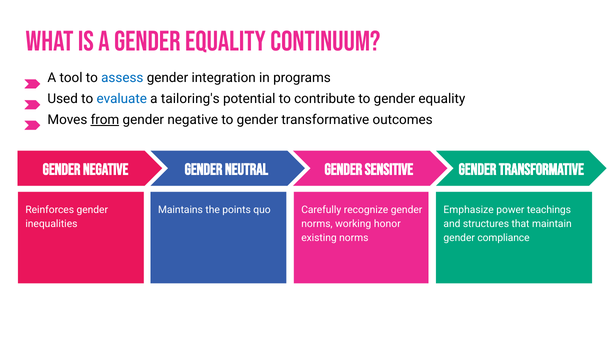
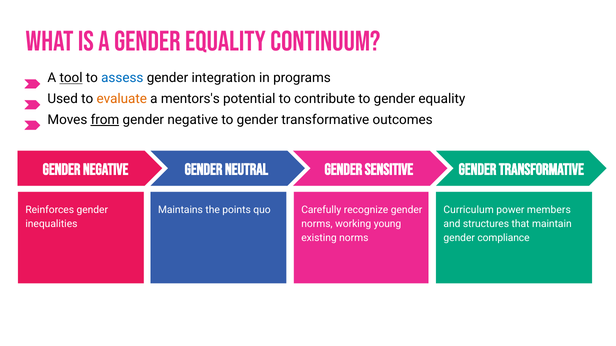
tool underline: none -> present (71, 78)
evaluate colour: blue -> orange (122, 99)
tailoring's: tailoring's -> mentors's (190, 99)
Emphasize: Emphasize -> Curriculum (469, 210)
teachings: teachings -> members (549, 210)
honor: honor -> young (387, 224)
